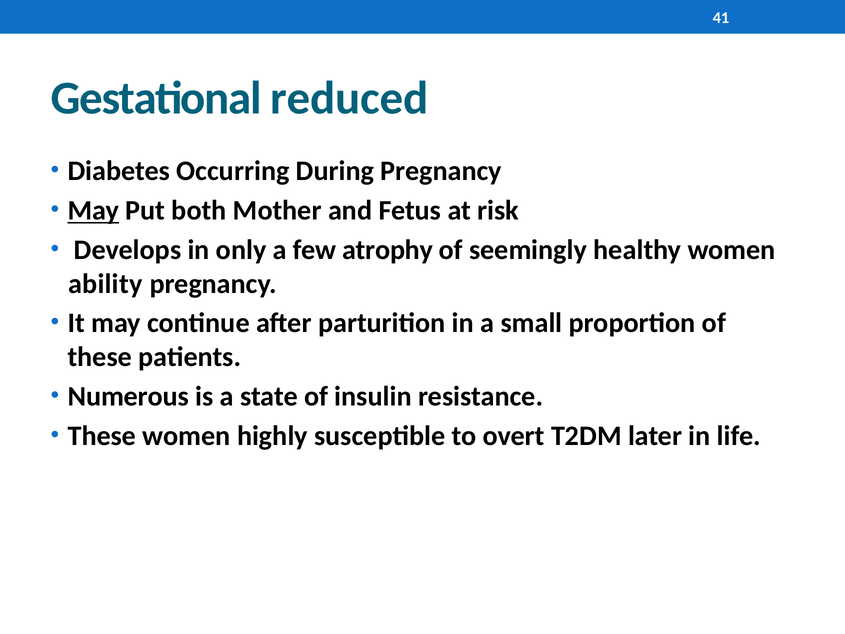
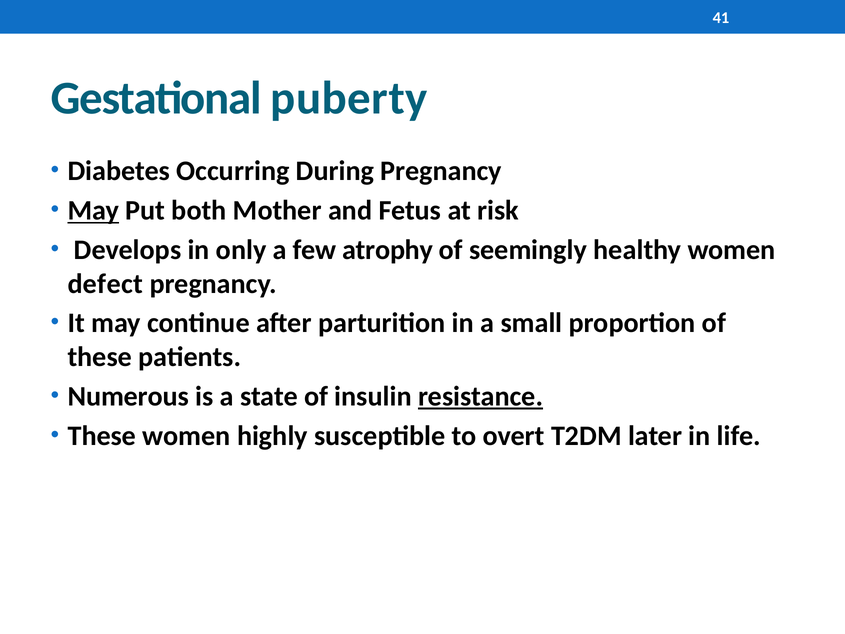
reduced: reduced -> puberty (349, 98)
ability: ability -> defect (105, 284)
resistance underline: none -> present (481, 396)
